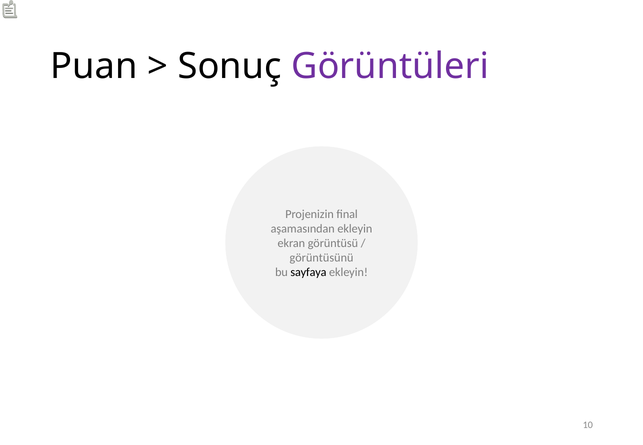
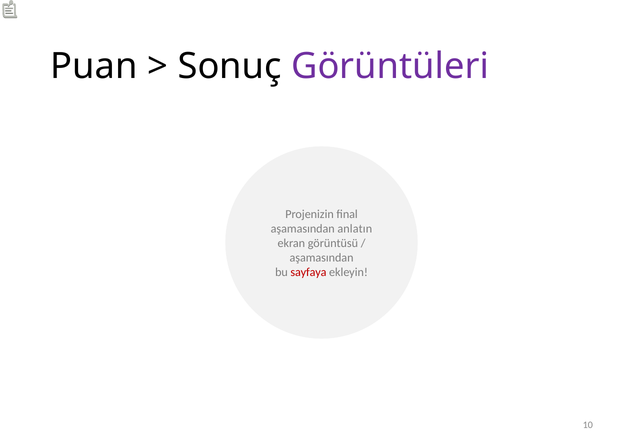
aşamasından ekleyin: ekleyin -> anlatın (355, 229)
görüntüsünü: görüntüsünü -> aşamasından (322, 258)
sayfaya colour: black -> red (308, 272)
